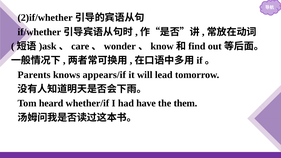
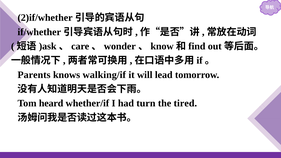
appears/if: appears/if -> walking/if (104, 75)
have: have -> turn (146, 103)
them: them -> tired (185, 103)
